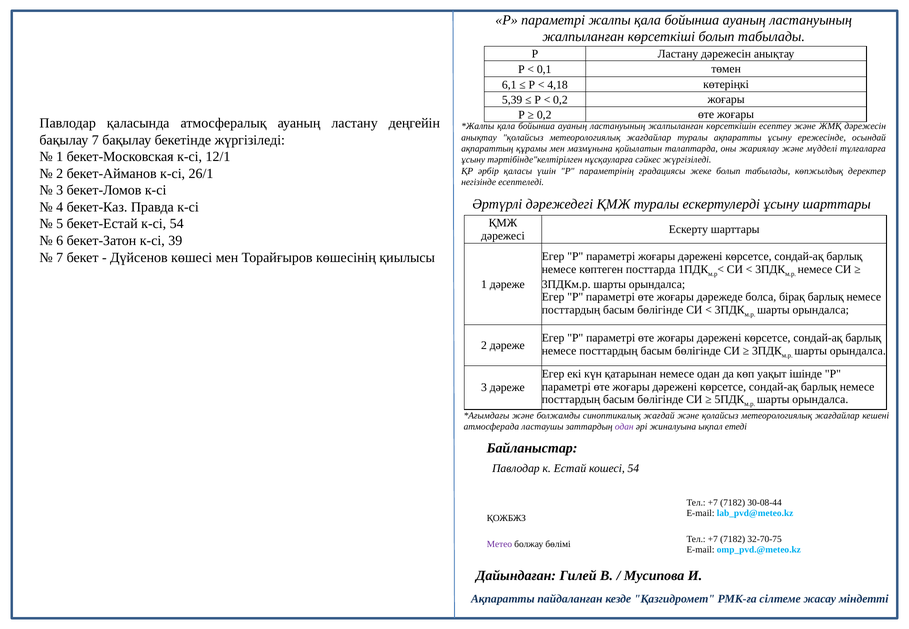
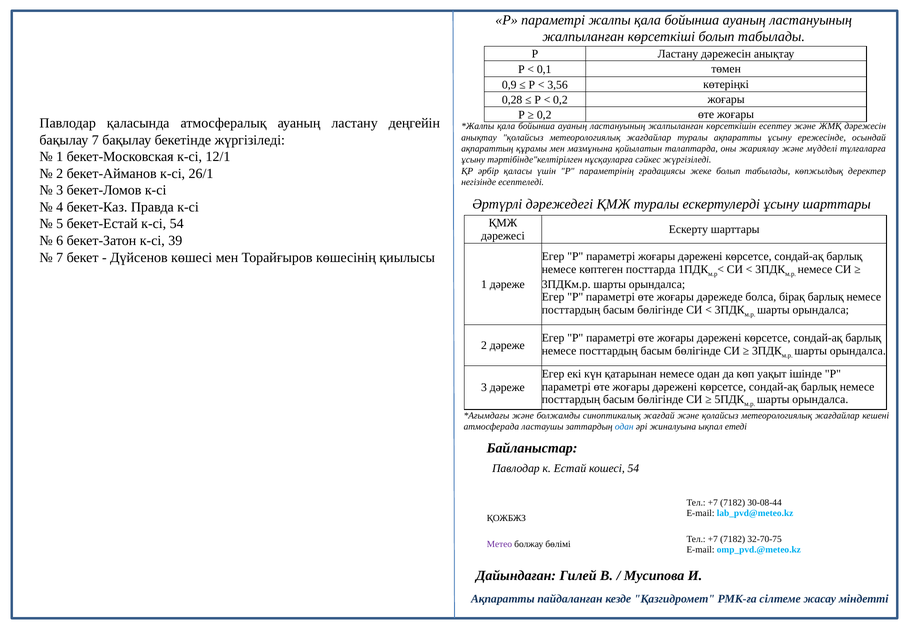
6,1: 6,1 -> 0,9 (509, 85)
4,18: 4,18 -> 3,56 (558, 85)
5,39: 5,39 -> 0,28 (512, 100)
одан colour: purple -> blue (624, 427)
